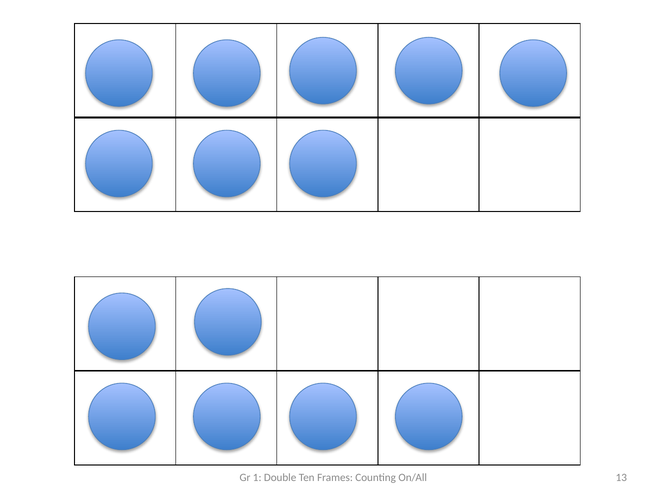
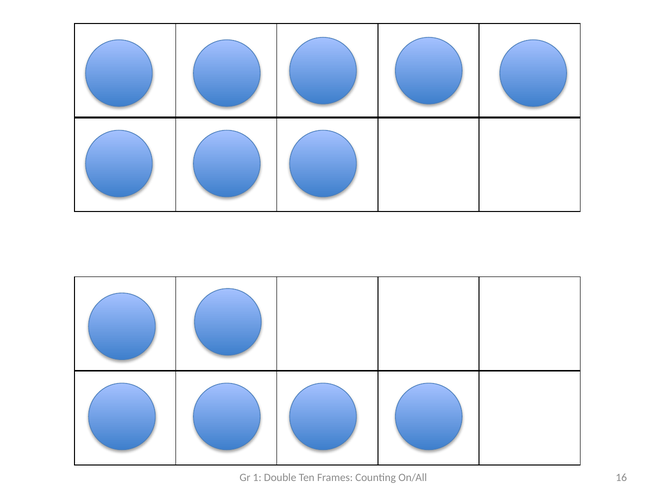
13: 13 -> 16 (621, 478)
